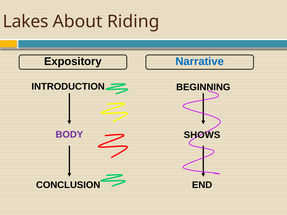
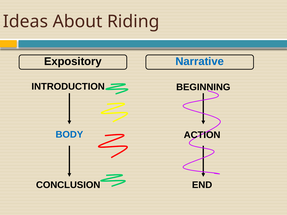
Lakes: Lakes -> Ideas (25, 22)
BODY colour: purple -> blue (69, 135)
SHOWS: SHOWS -> ACTION (202, 135)
